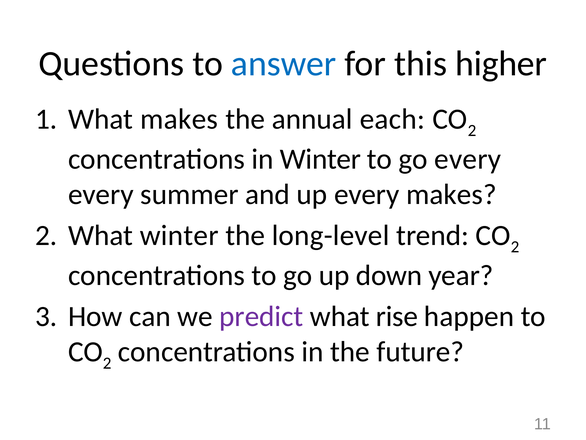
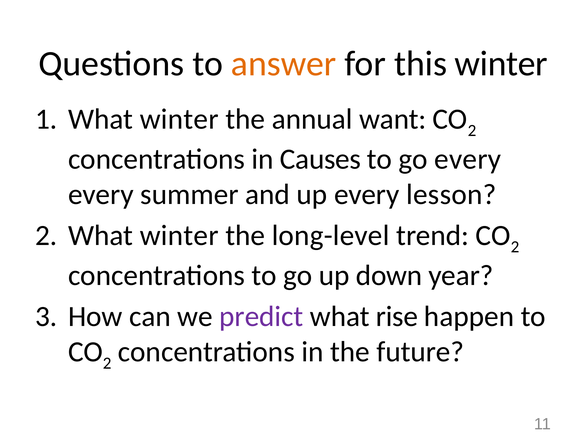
answer colour: blue -> orange (284, 64)
this higher: higher -> winter (501, 64)
makes: makes -> winter (179, 119)
each: each -> want (393, 119)
in Winter: Winter -> Causes (320, 159)
every makes: makes -> lesson (451, 194)
